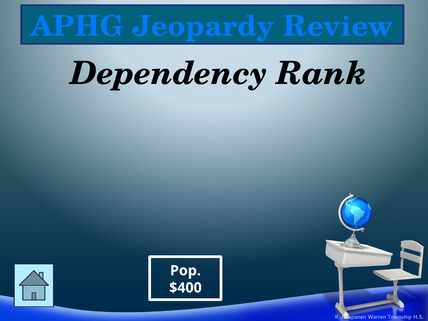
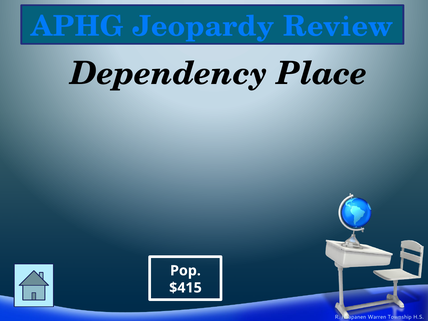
Rank: Rank -> Place (322, 74)
$400: $400 -> $415 (185, 288)
